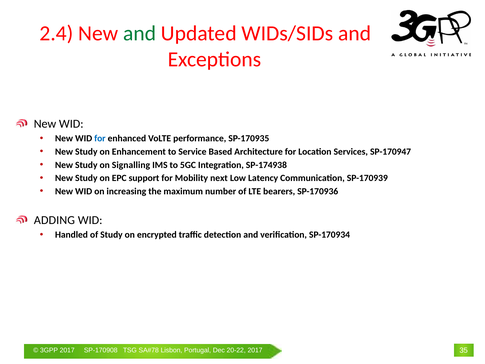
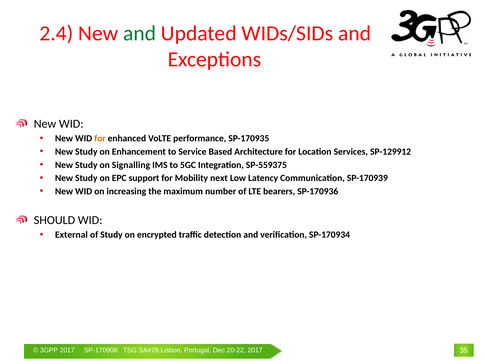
for colour: blue -> orange (100, 138)
SP-170947: SP-170947 -> SP-129912 (391, 152)
SP-174938: SP-174938 -> SP-559375 (266, 165)
ADDING: ADDING -> SHOULD (54, 220)
Handled: Handled -> External (71, 235)
